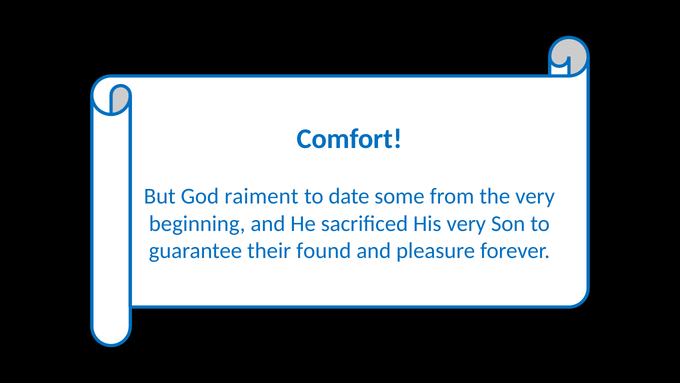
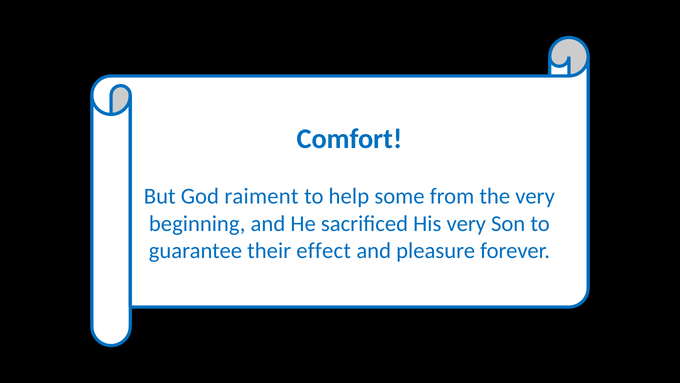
date: date -> help (349, 196)
found: found -> effect (324, 251)
